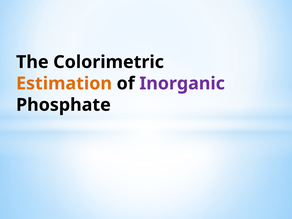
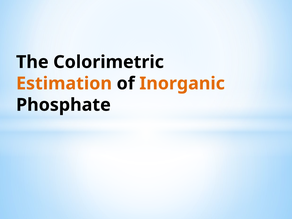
Inorganic colour: purple -> orange (182, 83)
